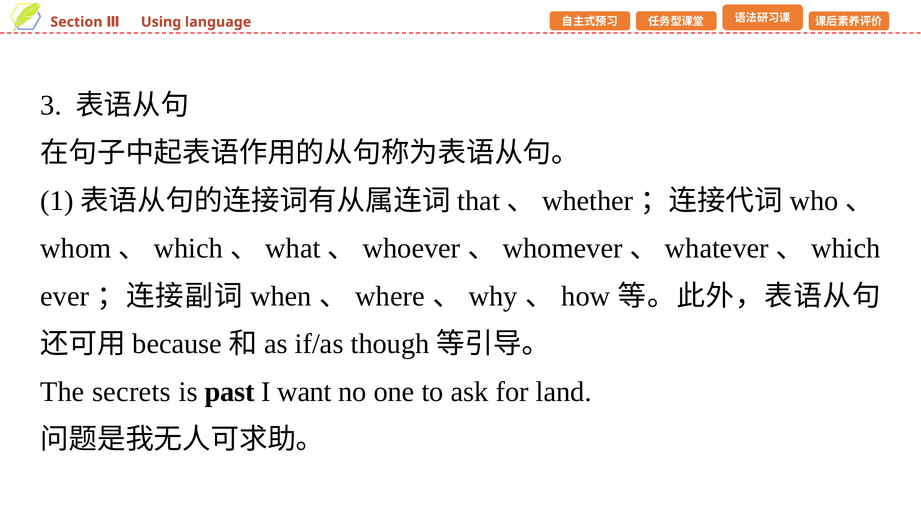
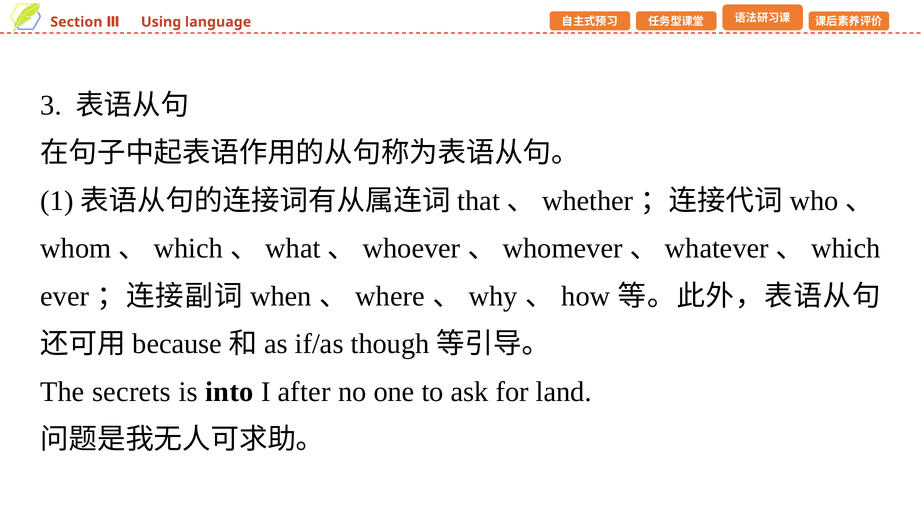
past: past -> into (229, 392)
want: want -> after (304, 392)
